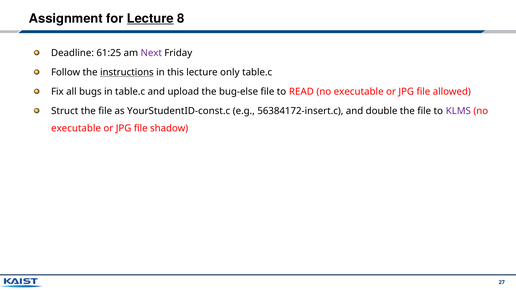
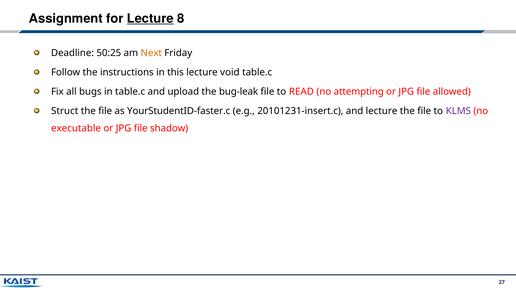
61:25: 61:25 -> 50:25 (109, 53)
Next colour: purple -> orange (151, 53)
instructions underline: present -> none (127, 72)
only: only -> void (230, 72)
bug-else: bug-else -> bug-leak (239, 92)
executable: executable -> attempting (359, 92)
YourStudentID-const.c: YourStudentID-const.c -> YourStudentID-faster.c (179, 111)
56384172-insert.c: 56384172-insert.c -> 20101231-insert.c (300, 111)
and double: double -> lecture (382, 111)
